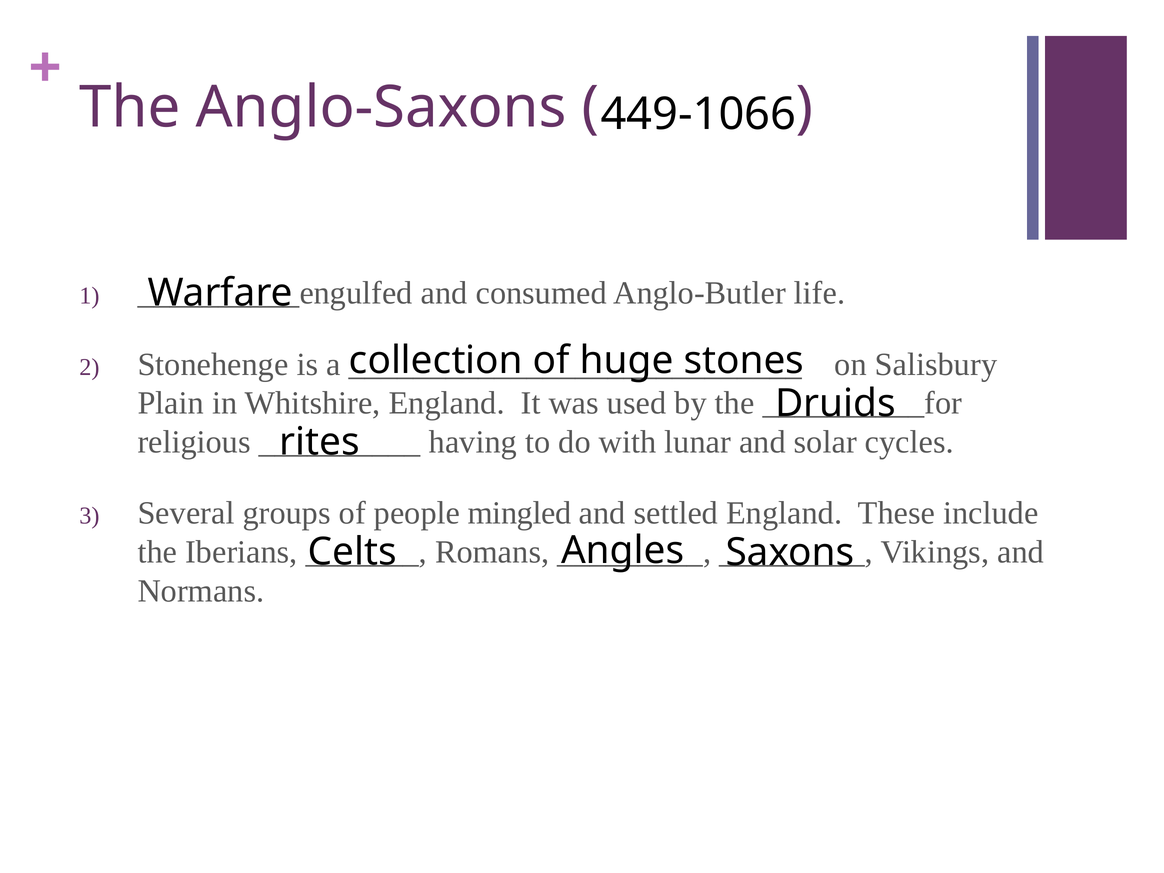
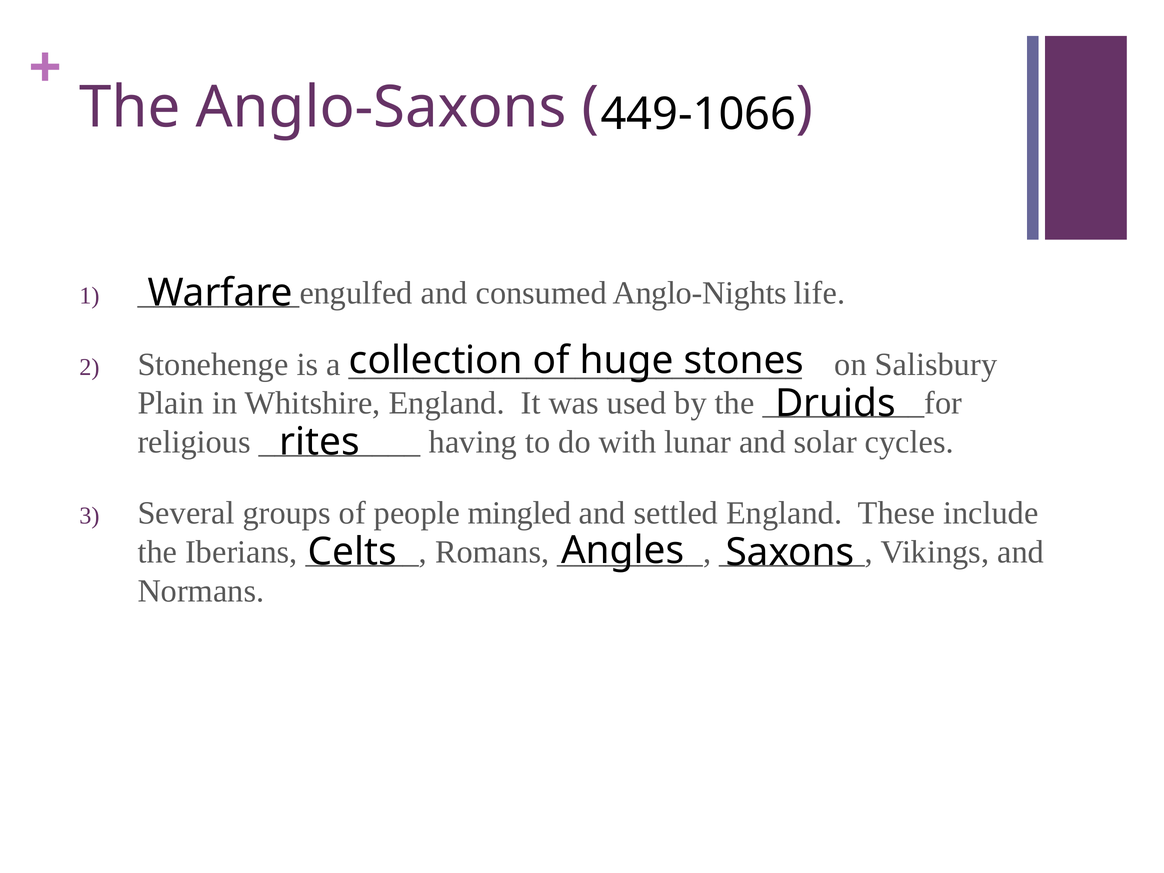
Anglo-Butler: Anglo-Butler -> Anglo-Nights (700, 293)
